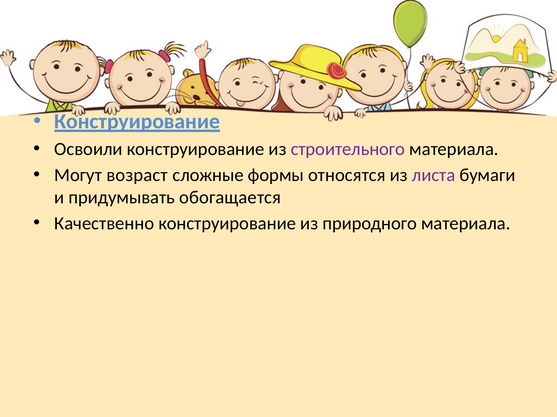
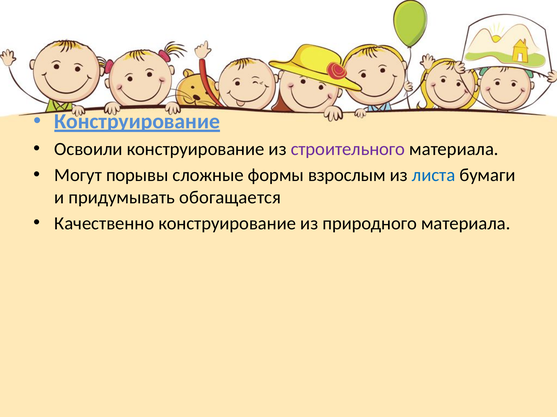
возраст: возраст -> порывы (137, 175)
относятся: относятся -> взрослым (347, 175)
листа colour: purple -> blue (434, 175)
